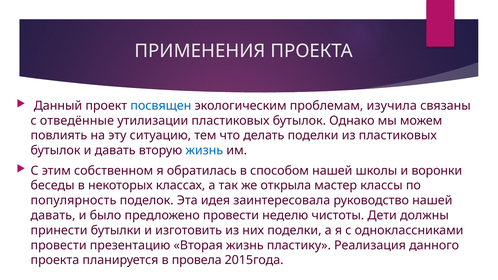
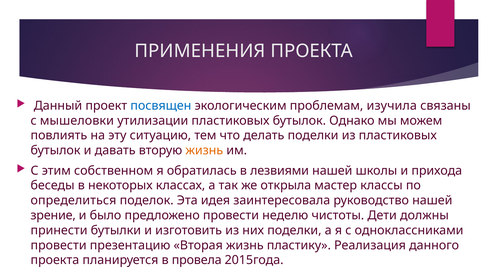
отведённые: отведённые -> мышеловки (77, 121)
жизнь colour: blue -> orange (204, 151)
способом: способом -> лезвиями (280, 171)
воронки: воронки -> прихода (437, 171)
популярность: популярность -> определиться (73, 201)
давать: давать -> зрение (53, 215)
